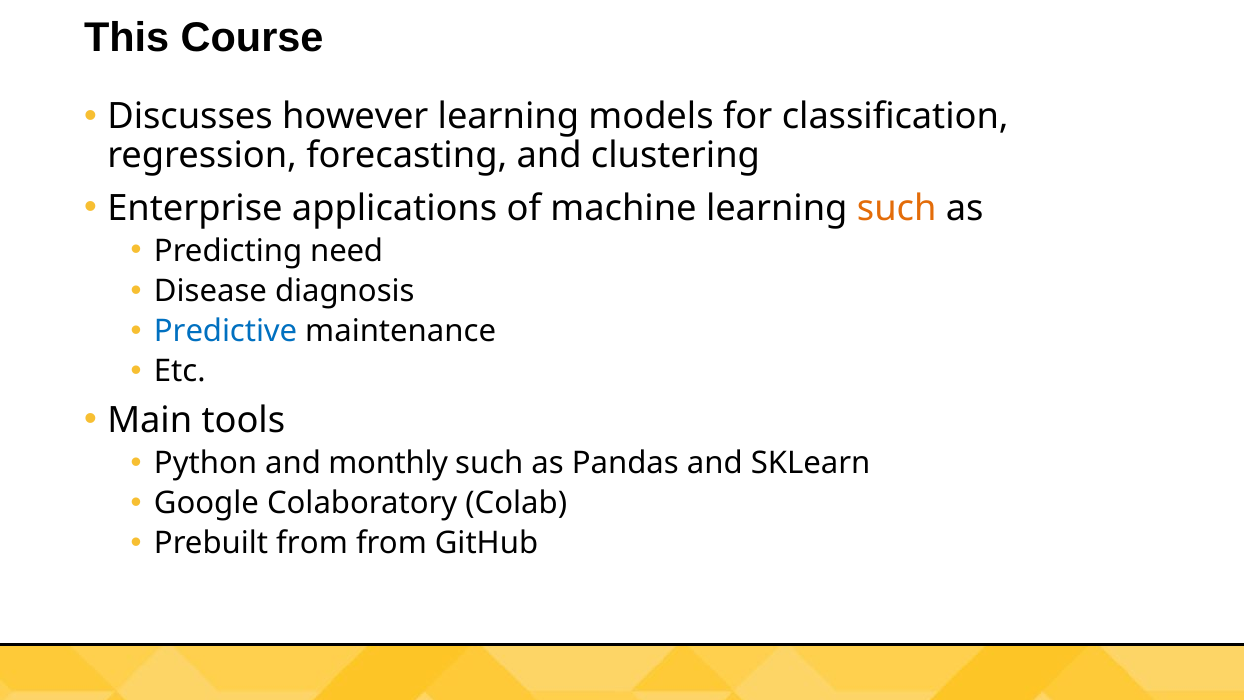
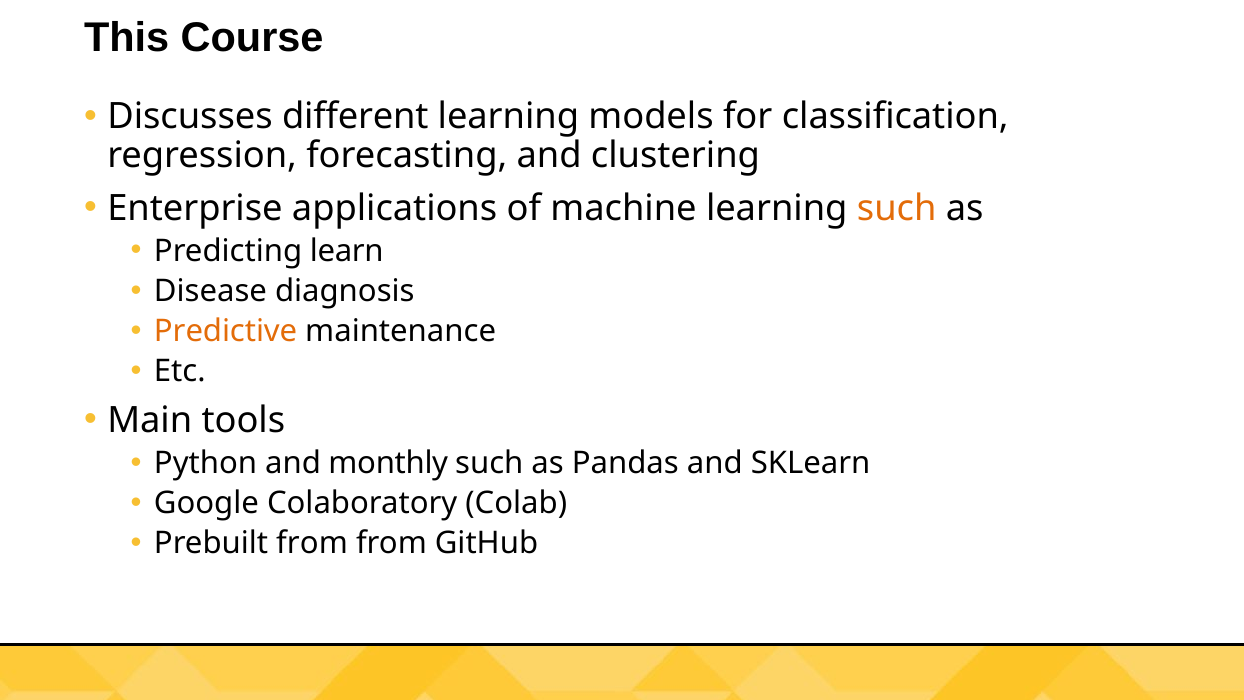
however: however -> different (355, 117)
need: need -> learn (347, 251)
Predictive colour: blue -> orange (226, 331)
